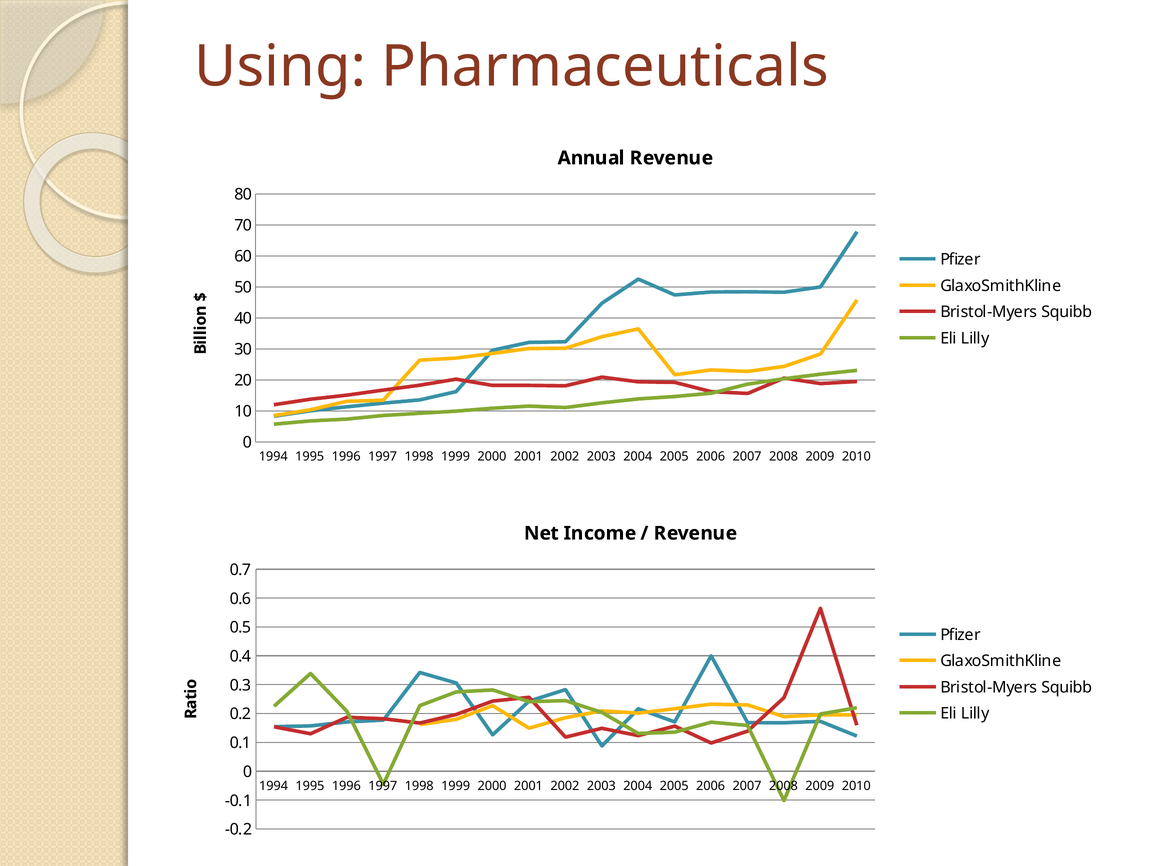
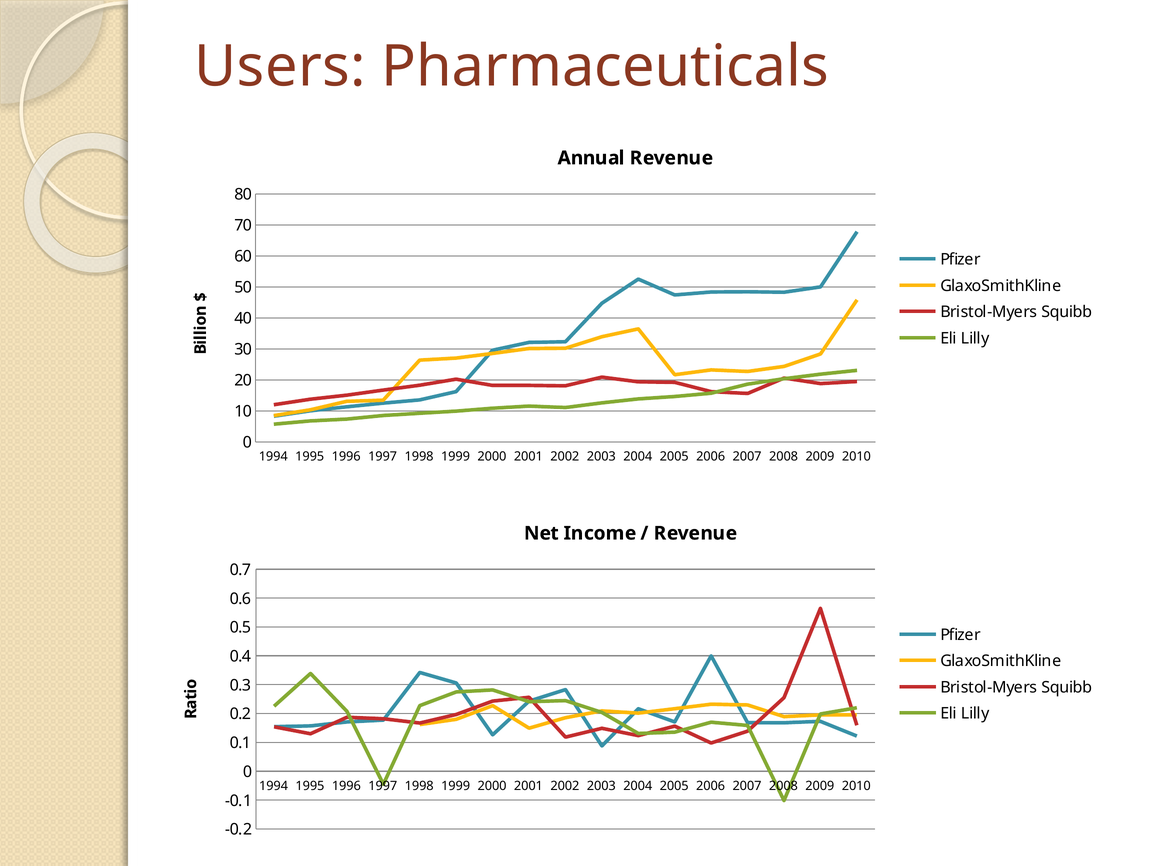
Using: Using -> Users (280, 67)
